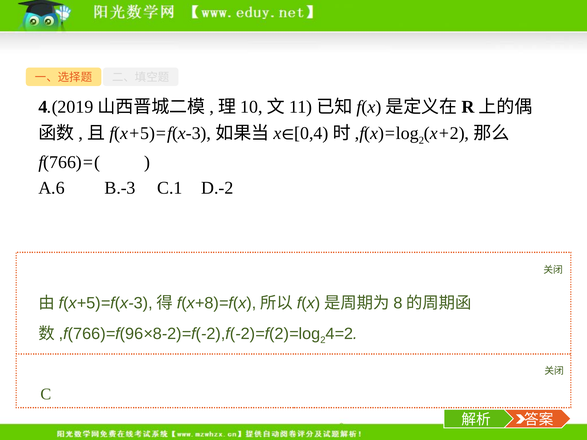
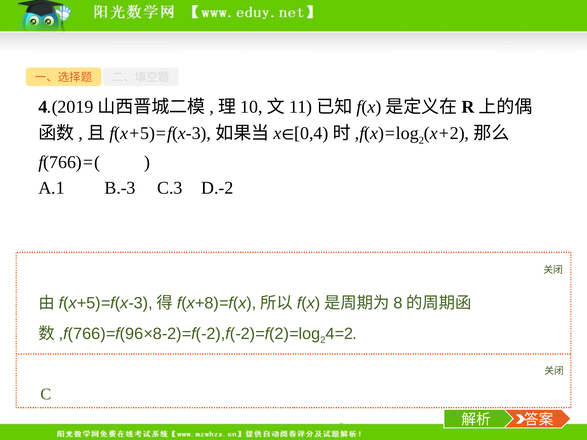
A.6: A.6 -> A.1 (52, 188)
C.1: C.1 -> C.3 (170, 188)
